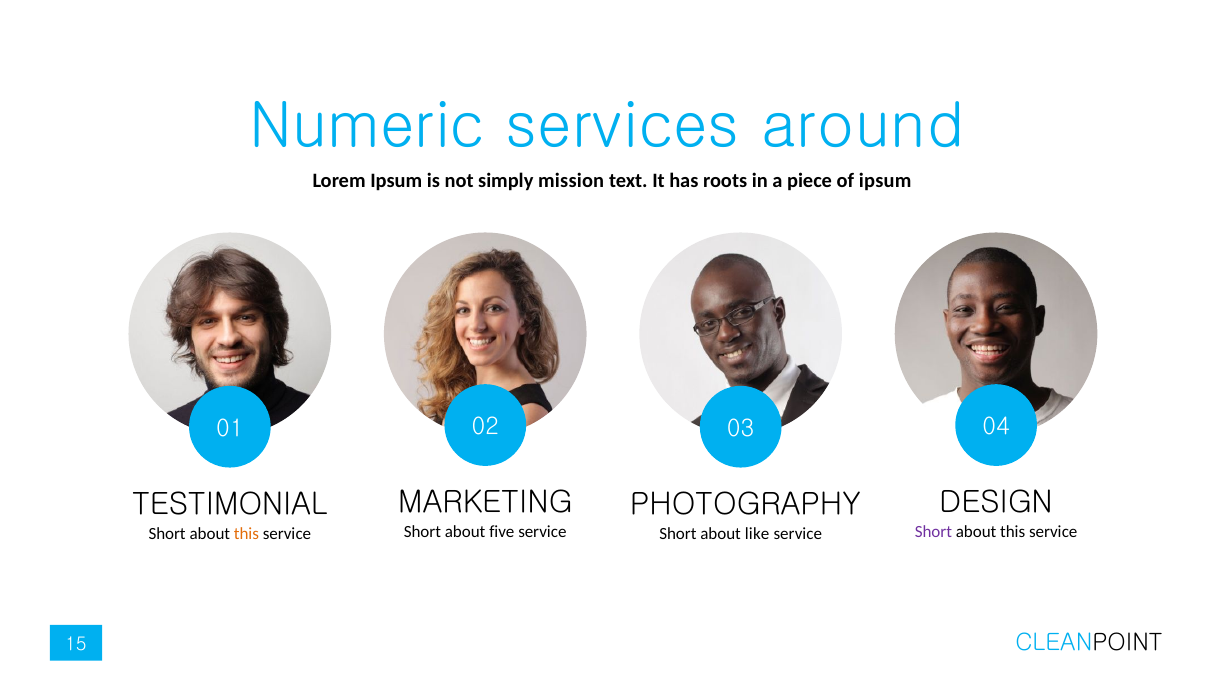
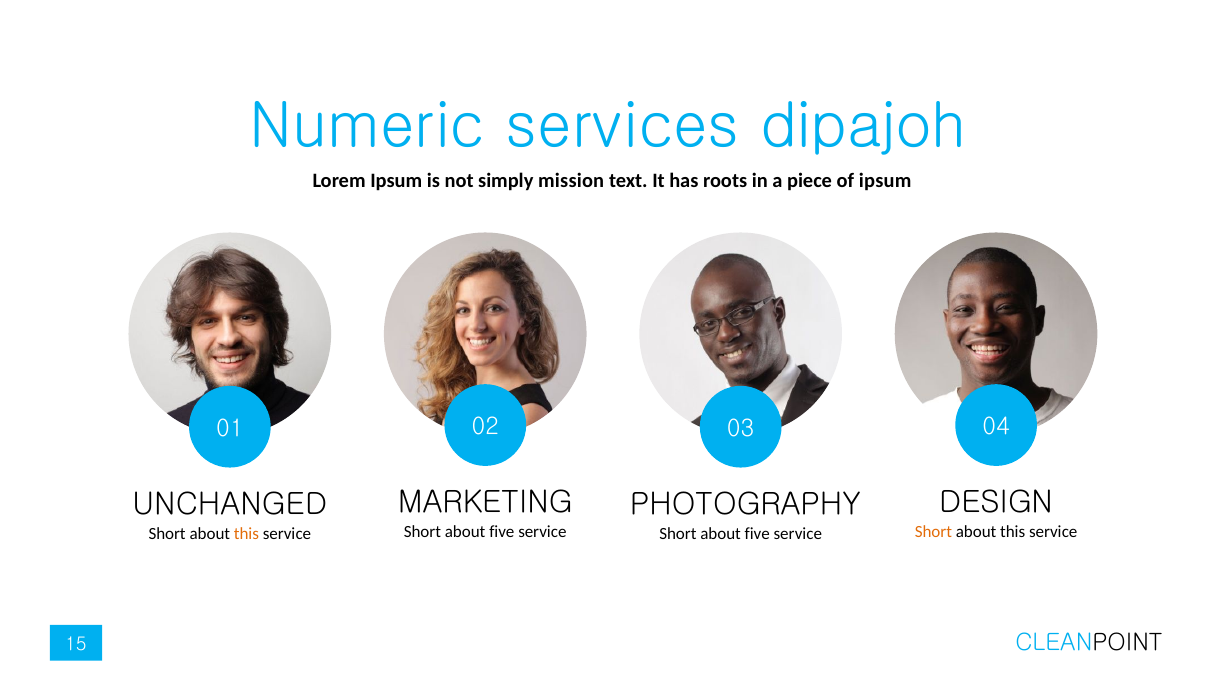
around: around -> dipajoh (863, 126)
TESTIMONIAL: TESTIMONIAL -> UNCHANGED (230, 504)
Short colour: purple -> orange (933, 532)
like: like -> five (757, 534)
